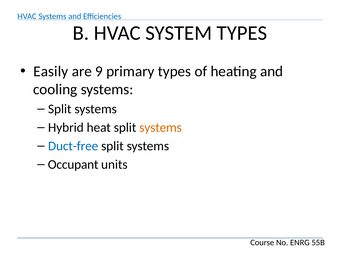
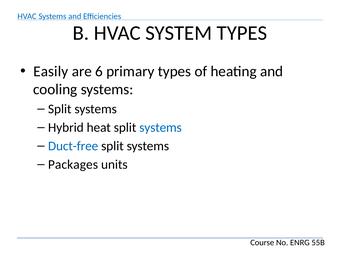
9: 9 -> 6 (99, 71)
systems colour: orange -> blue (161, 128)
Occupant: Occupant -> Packages (73, 165)
